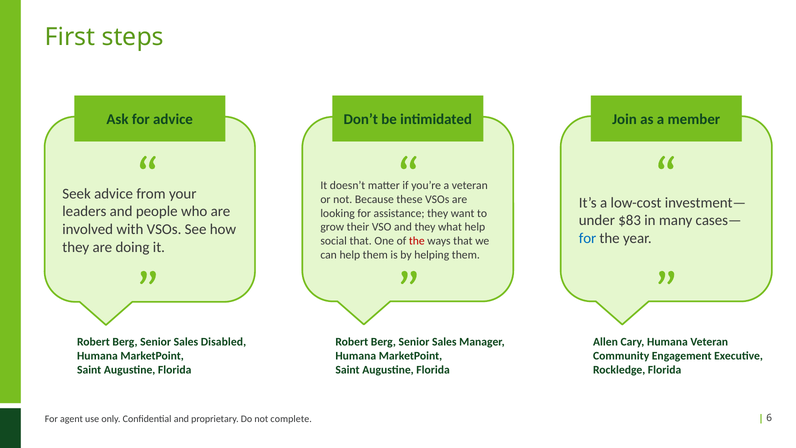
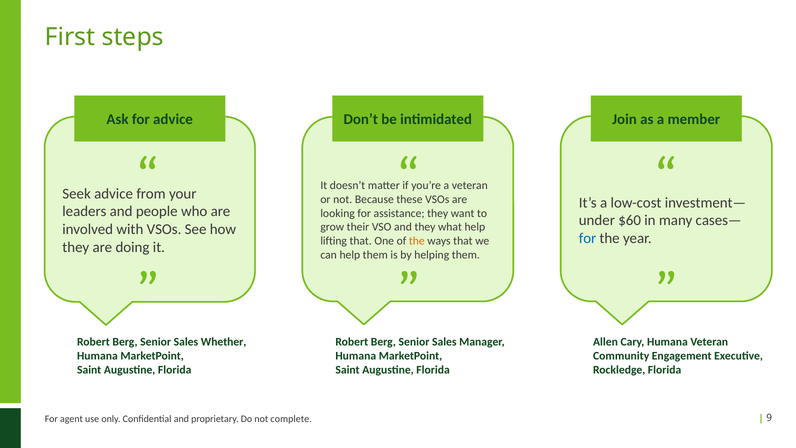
$83: $83 -> $60 (630, 220)
social: social -> lifting (334, 241)
the colour: red -> orange (417, 241)
Disabled: Disabled -> Whether (224, 342)
6: 6 -> 9 (769, 418)
